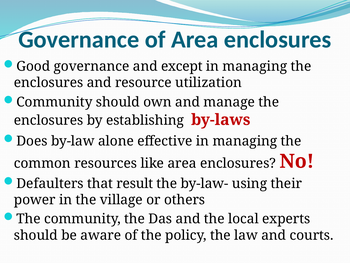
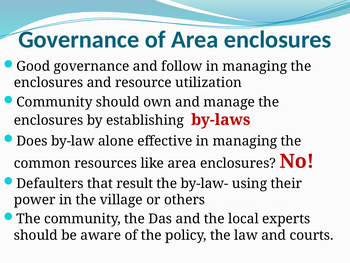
except: except -> follow (182, 66)
